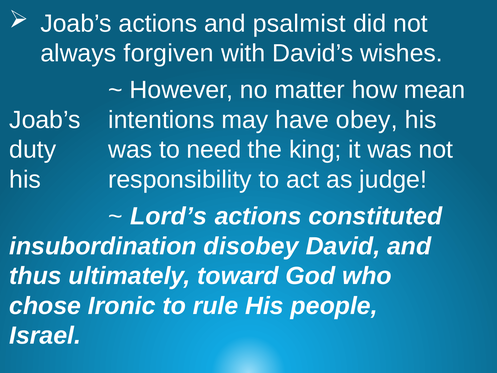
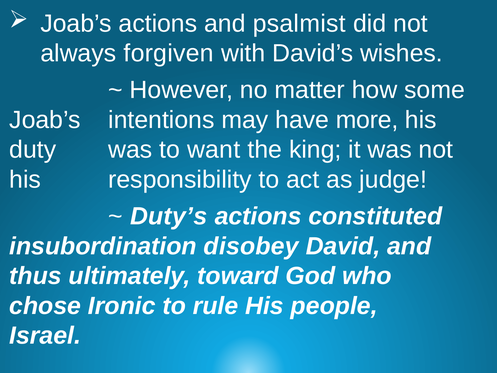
mean: mean -> some (435, 90)
obey: obey -> more (367, 120)
need: need -> want (214, 150)
Lord’s: Lord’s -> Duty’s (169, 216)
